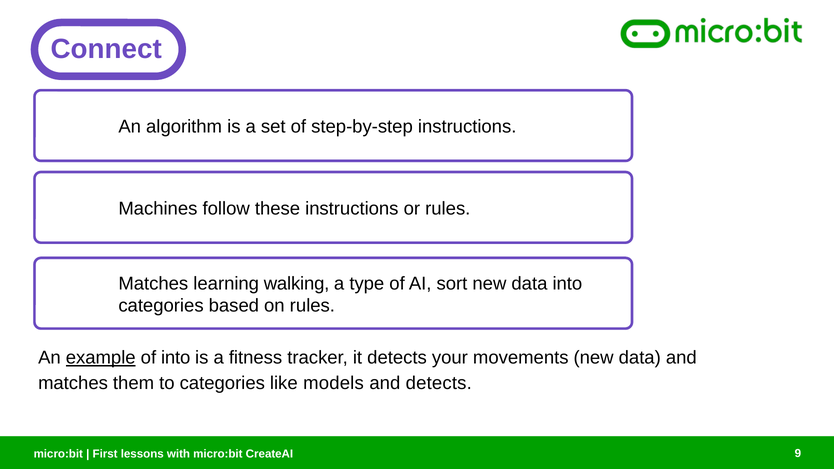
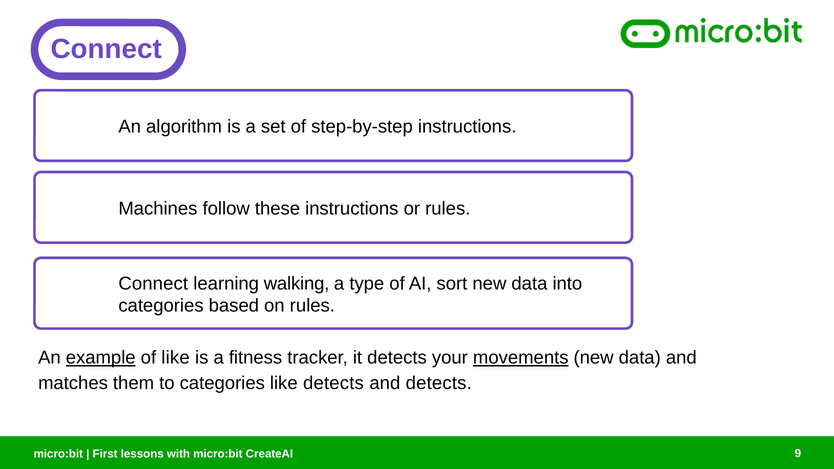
Matches: Matches -> Connect (153, 283)
of into: into -> like (176, 358)
movements underline: none -> present (521, 358)
like models: models -> detects (333, 383)
